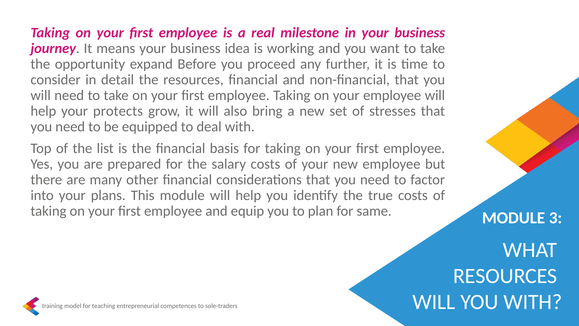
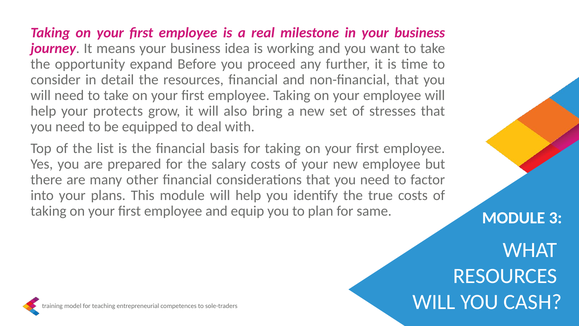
YOU WITH: WITH -> CASH (533, 302)
